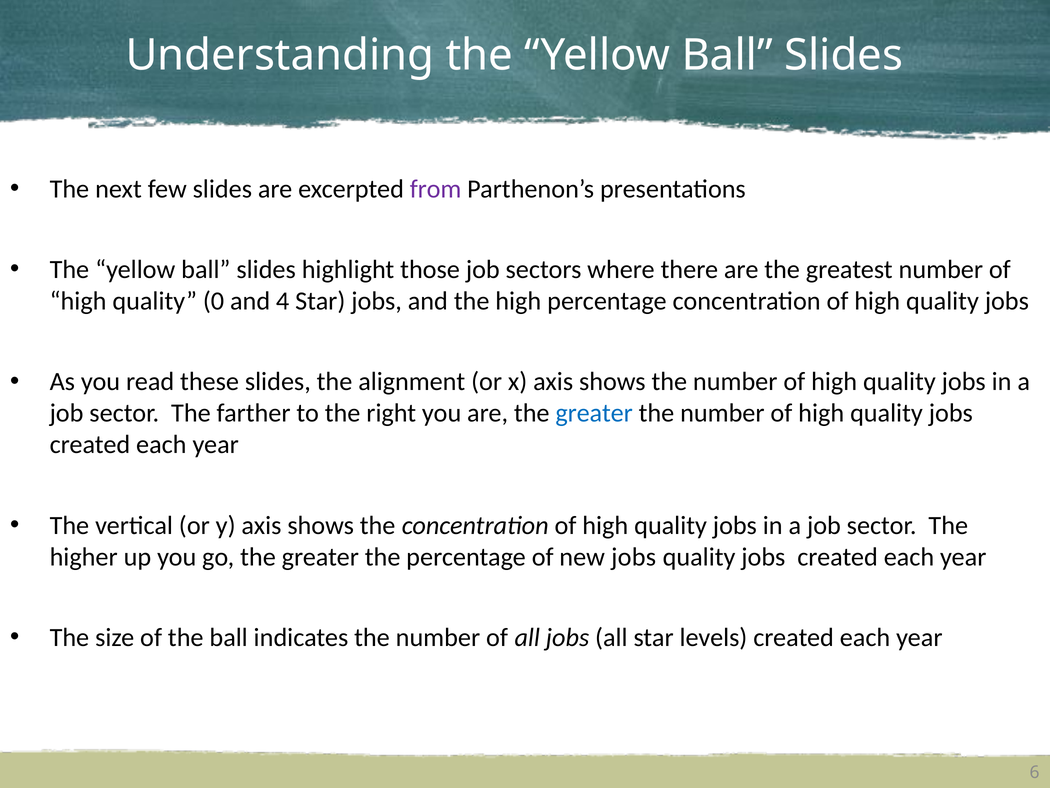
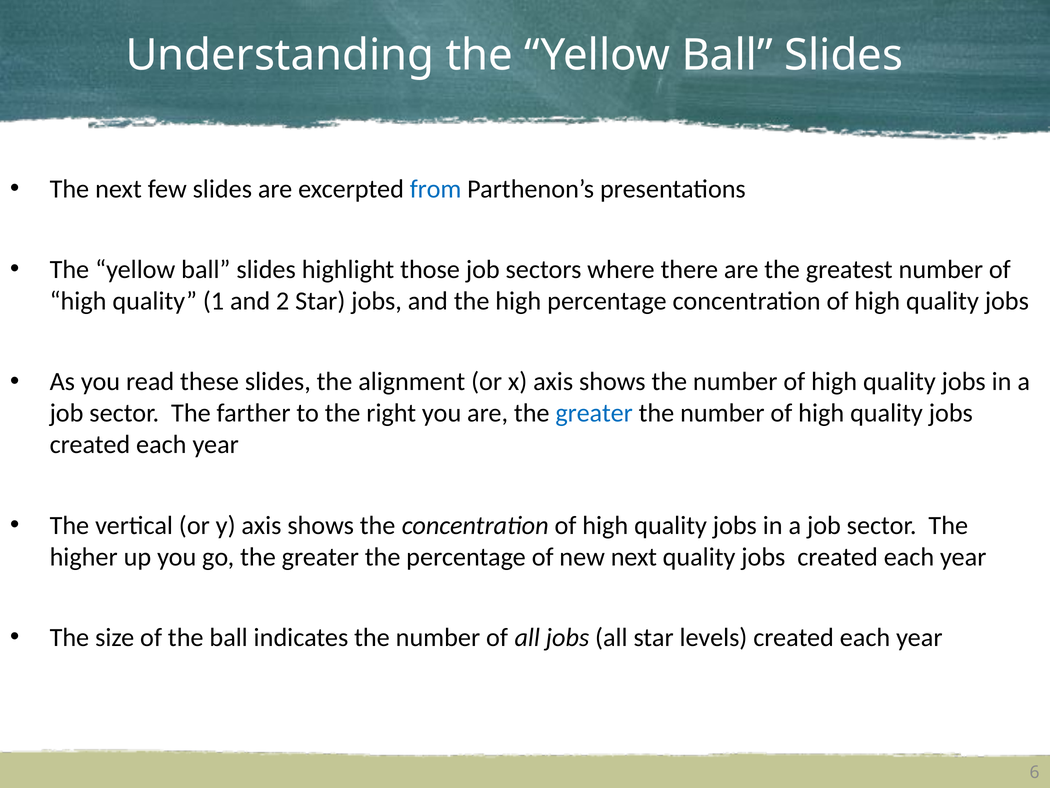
from colour: purple -> blue (436, 189)
0: 0 -> 1 (214, 301)
4: 4 -> 2 (283, 301)
new jobs: jobs -> next (634, 557)
